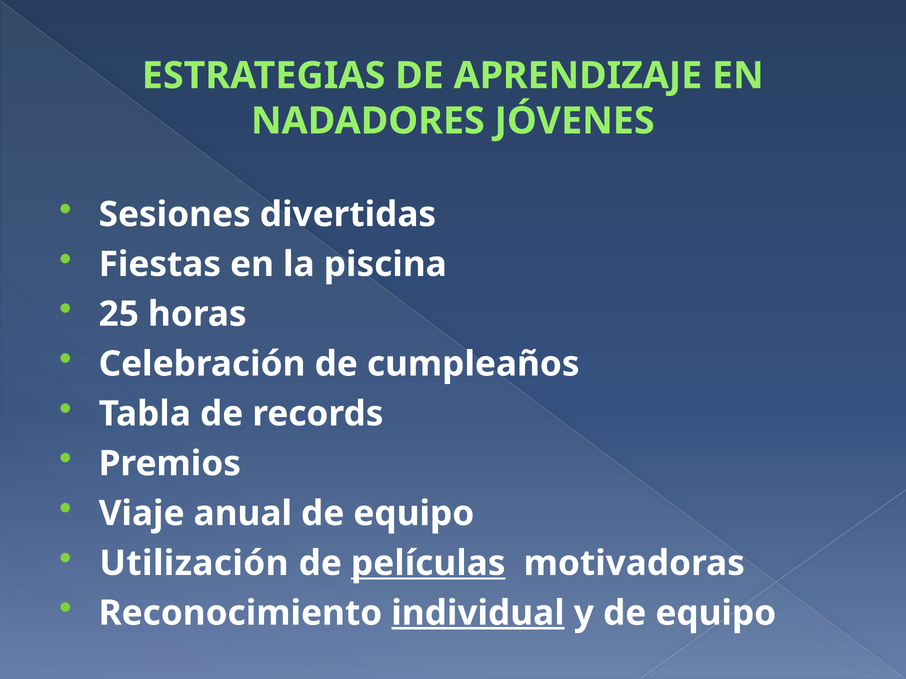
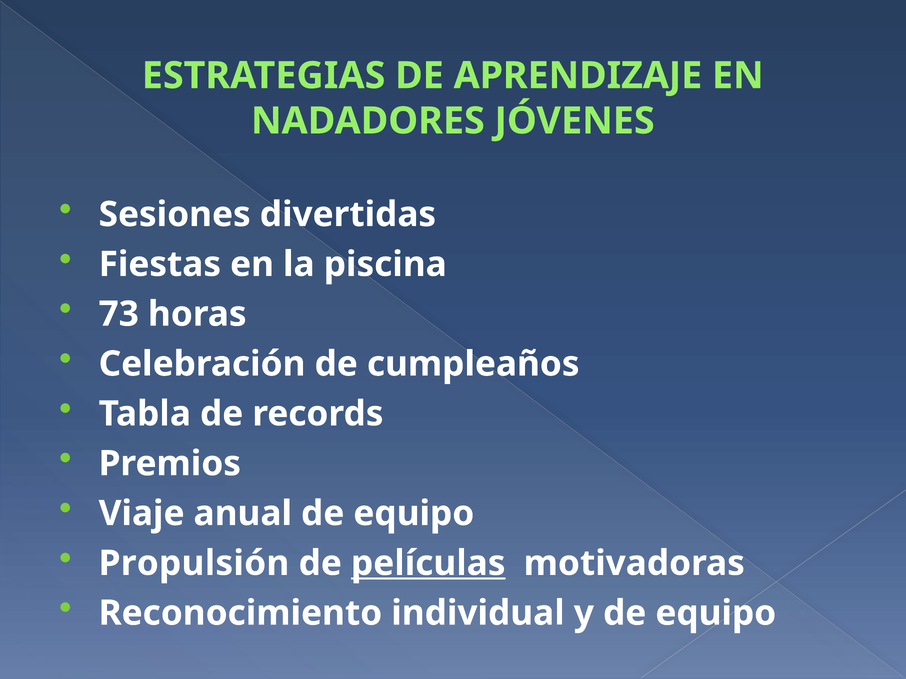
25: 25 -> 73 (119, 314)
Utilización: Utilización -> Propulsión (194, 564)
individual underline: present -> none (478, 614)
